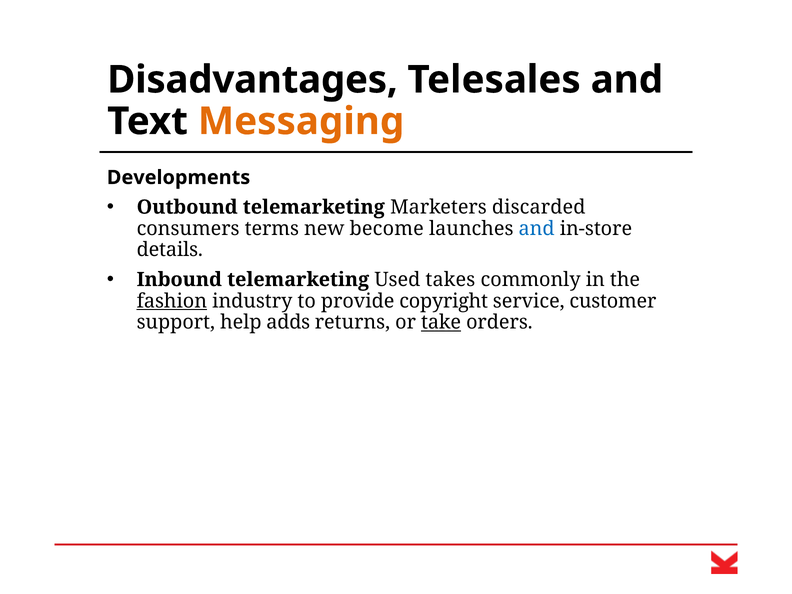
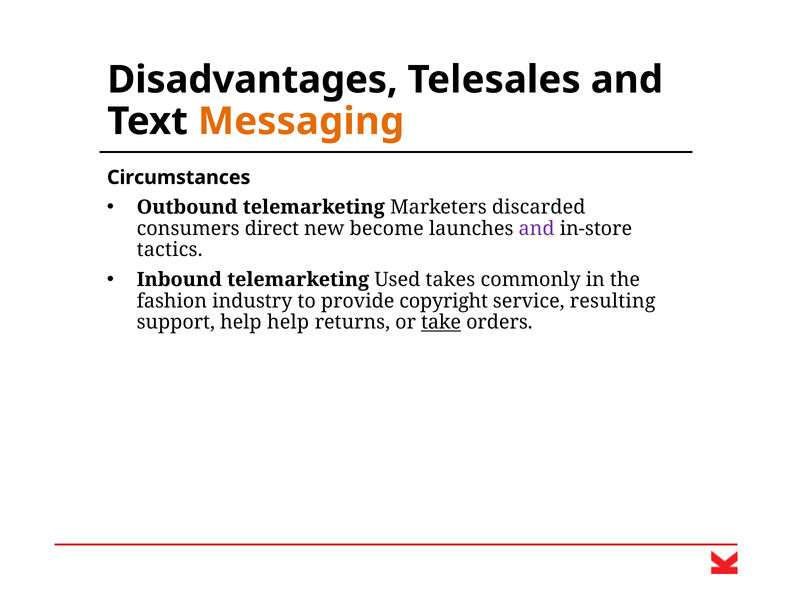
Developments: Developments -> Circumstances (179, 177)
terms: terms -> direct (272, 229)
and colour: blue -> purple (537, 229)
details: details -> tactics (170, 250)
fashion underline: present -> none (172, 301)
customer: customer -> resulting (613, 301)
help adds: adds -> help (288, 322)
